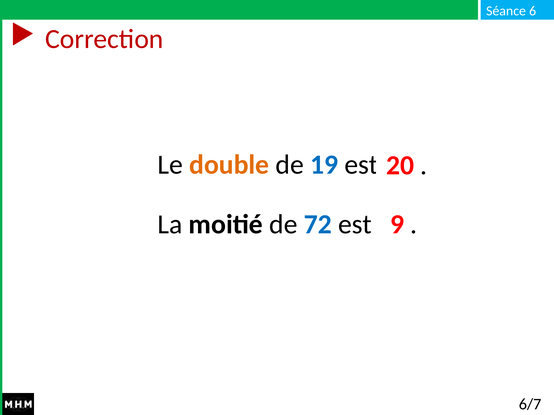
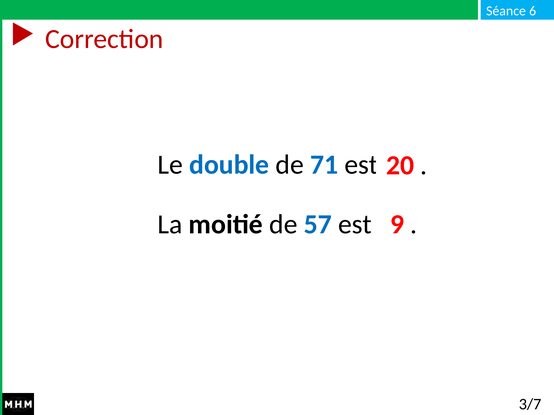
double colour: orange -> blue (229, 165)
19: 19 -> 71 (324, 165)
72: 72 -> 57 (318, 225)
6/7: 6/7 -> 3/7 (530, 405)
